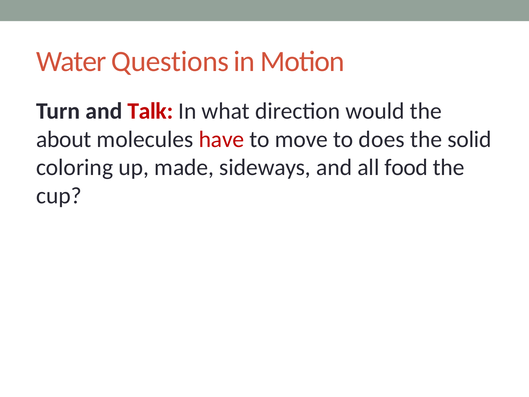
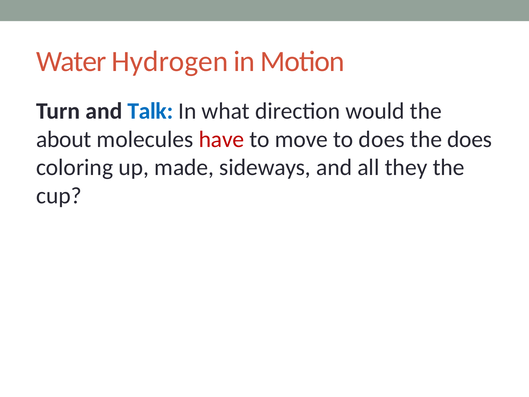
Questions: Questions -> Hydrogen (170, 62)
Talk colour: red -> blue (150, 111)
the solid: solid -> does (470, 139)
food: food -> they (406, 167)
